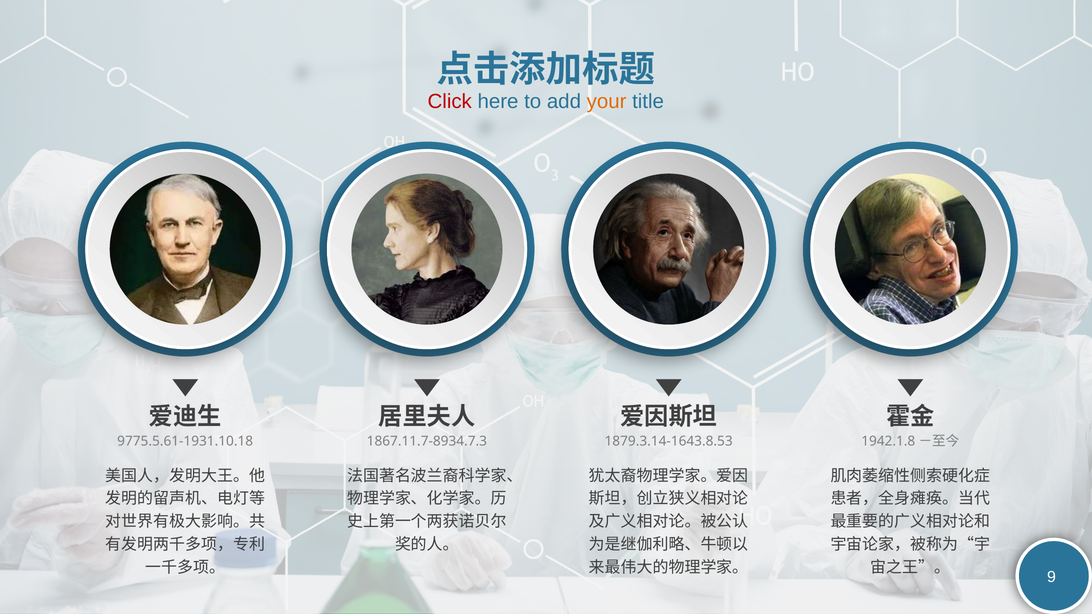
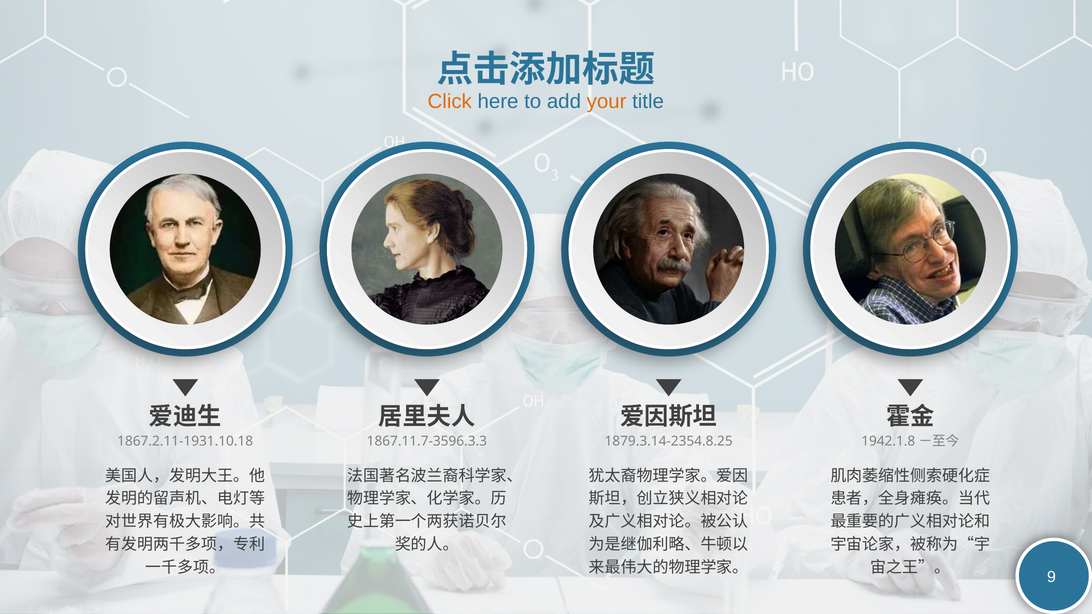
Click colour: red -> orange (450, 101)
9775.5.61-1931.10.18: 9775.5.61-1931.10.18 -> 1867.2.11-1931.10.18 (185, 441)
1867.11.7-8934.7.3: 1867.11.7-8934.7.3 -> 1867.11.7-3596.3.3 (427, 441)
1879.3.14-1643.8.53: 1879.3.14-1643.8.53 -> 1879.3.14-2354.8.25 (669, 441)
